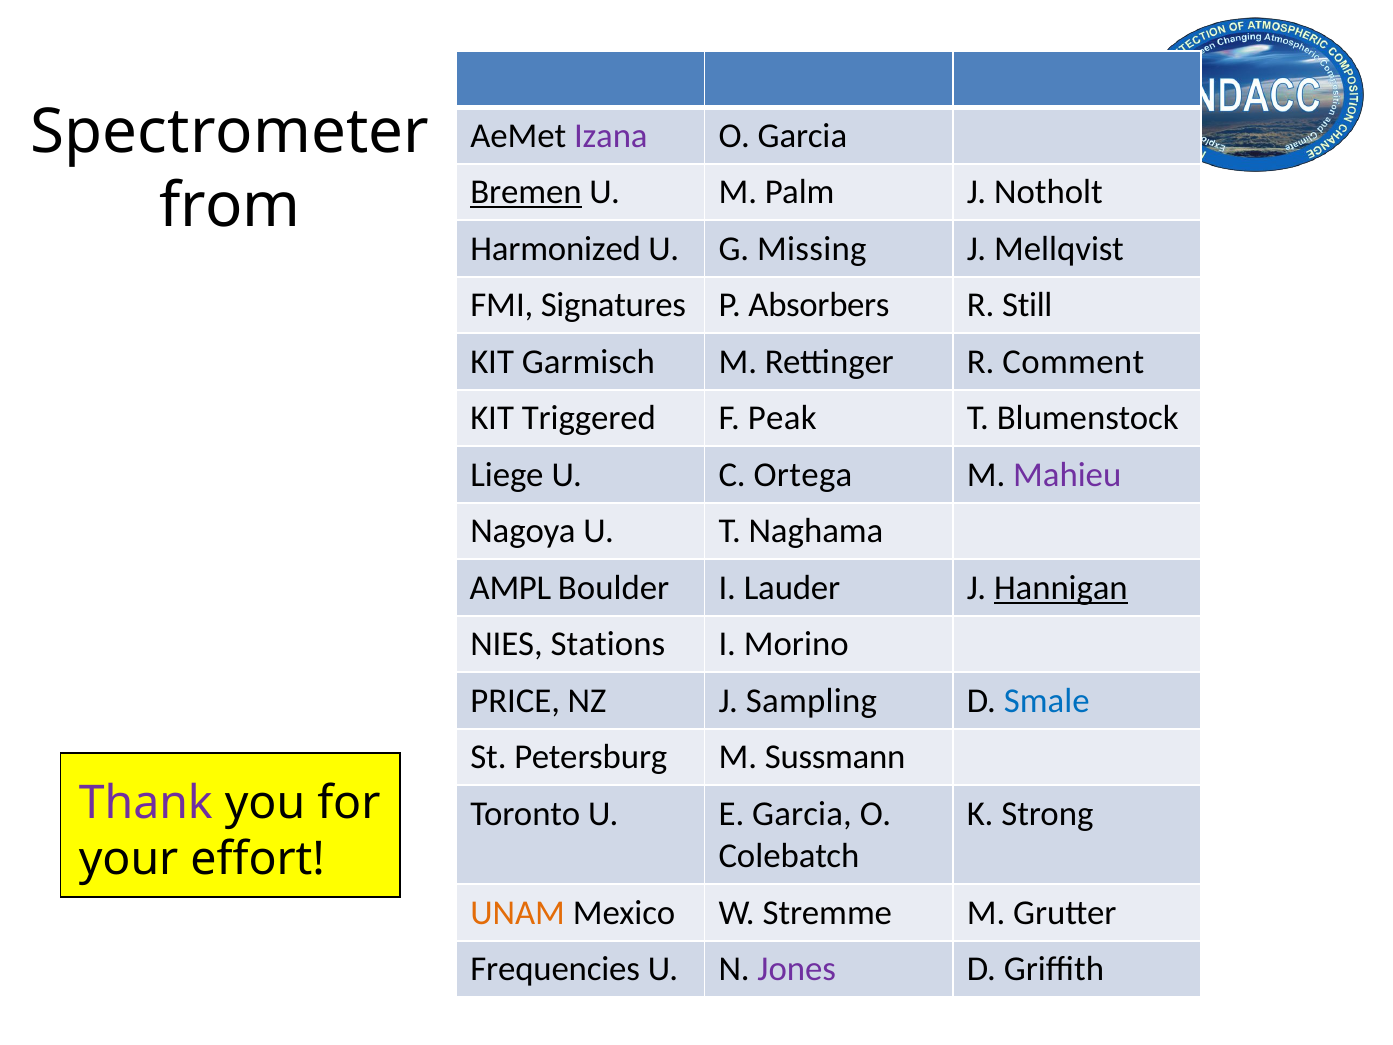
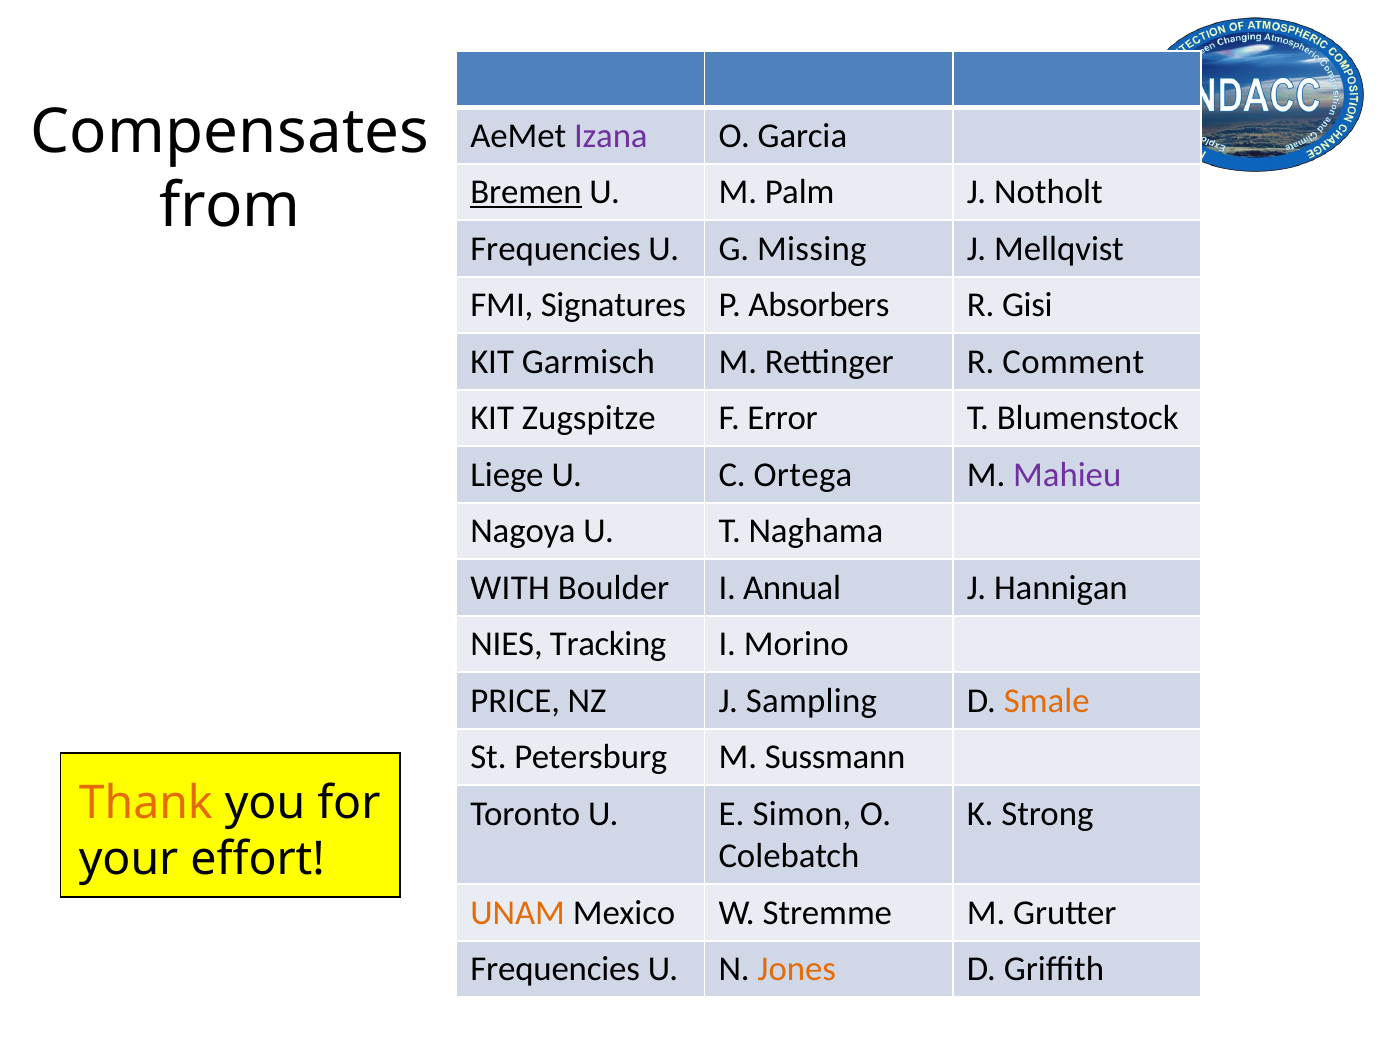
Spectrometer: Spectrometer -> Compensates (230, 132)
Harmonized: Harmonized -> Frequencies (556, 249)
Still: Still -> Gisi (1027, 305)
Triggered: Triggered -> Zugspitze (589, 418)
Peak: Peak -> Error (783, 418)
AMPL: AMPL -> WITH (510, 588)
Lauder: Lauder -> Annual (792, 588)
Hannigan underline: present -> none (1061, 588)
Stations: Stations -> Tracking (608, 644)
Smale colour: blue -> orange (1047, 701)
Thank colour: purple -> orange (146, 803)
E Garcia: Garcia -> Simon (802, 814)
Jones colour: purple -> orange (797, 969)
